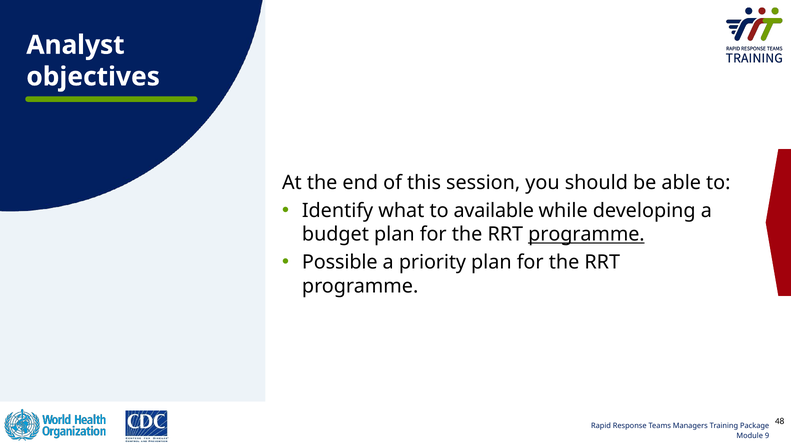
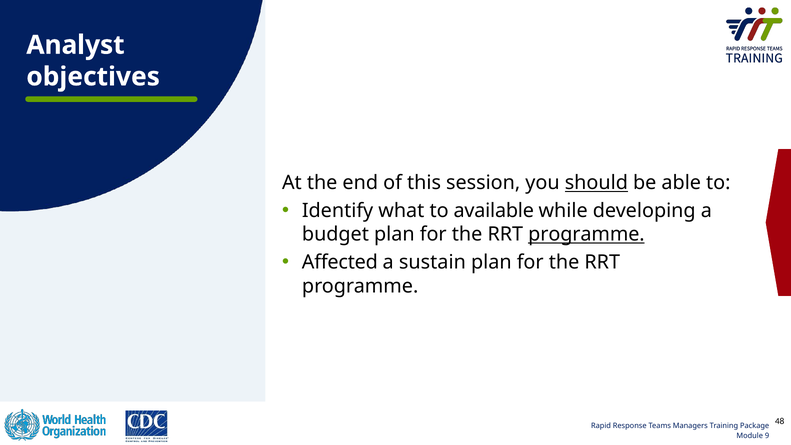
should underline: none -> present (596, 183)
Possible: Possible -> Affected (340, 262)
priority: priority -> sustain (432, 262)
